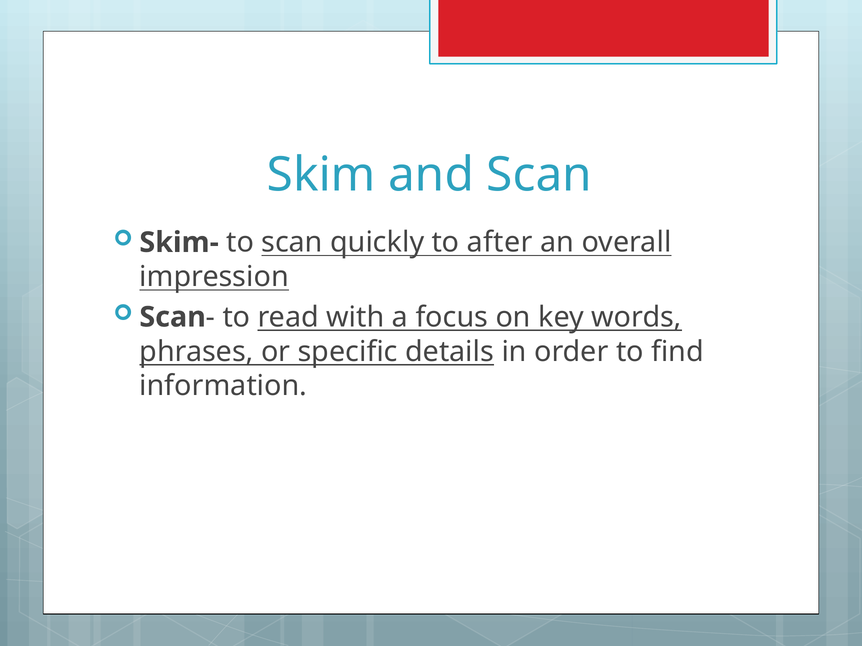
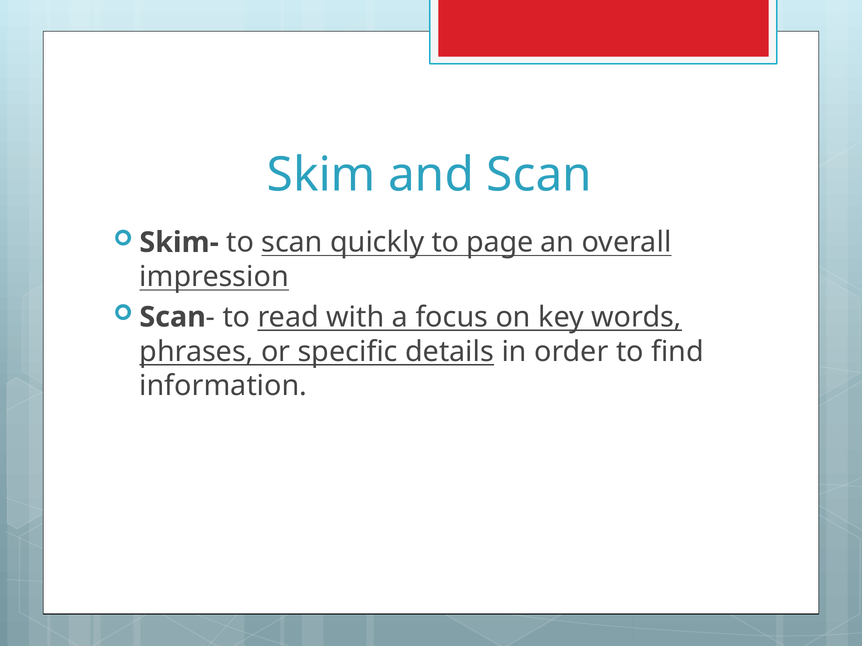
after: after -> page (500, 243)
